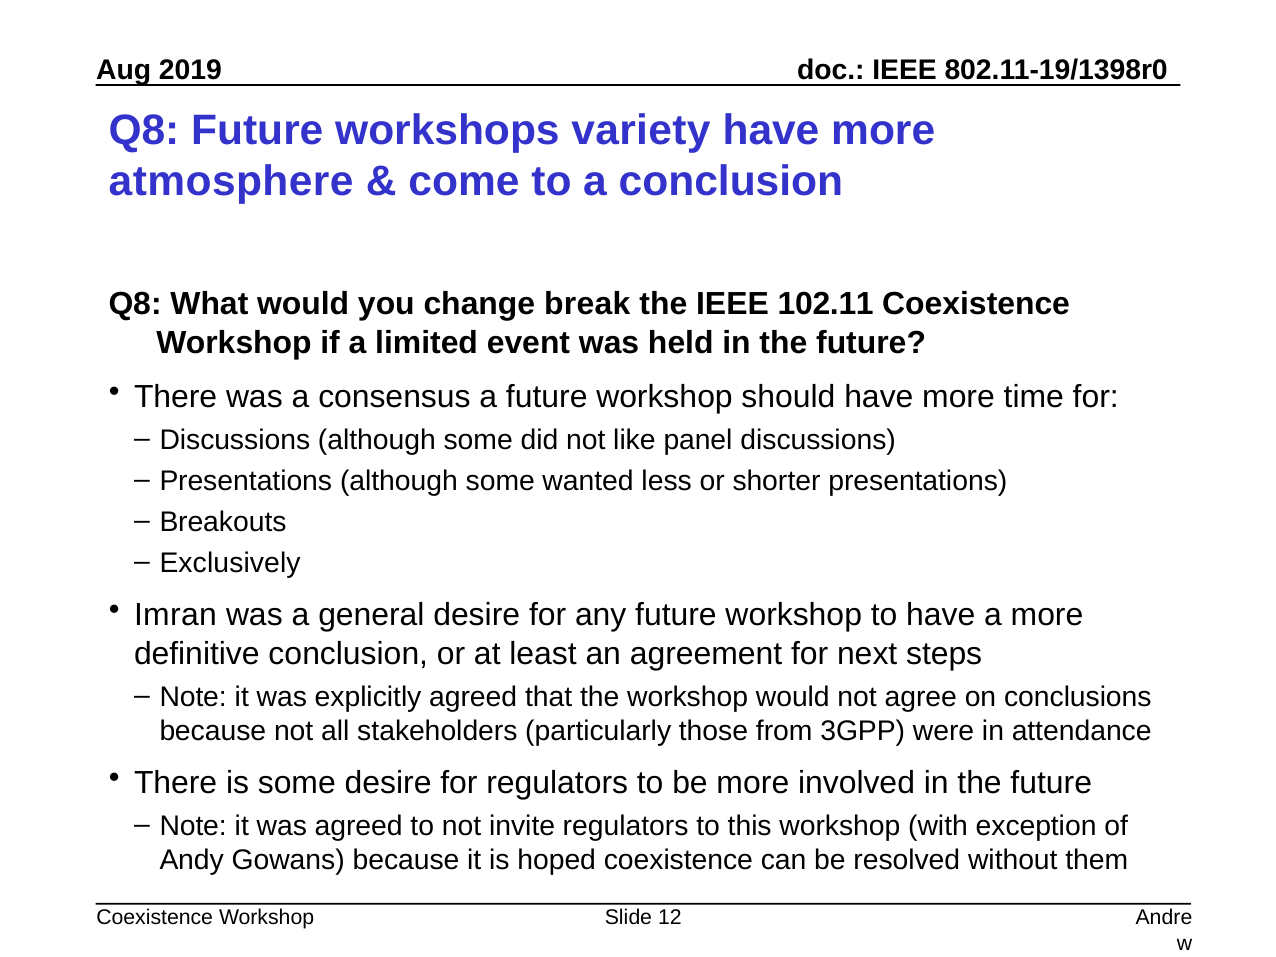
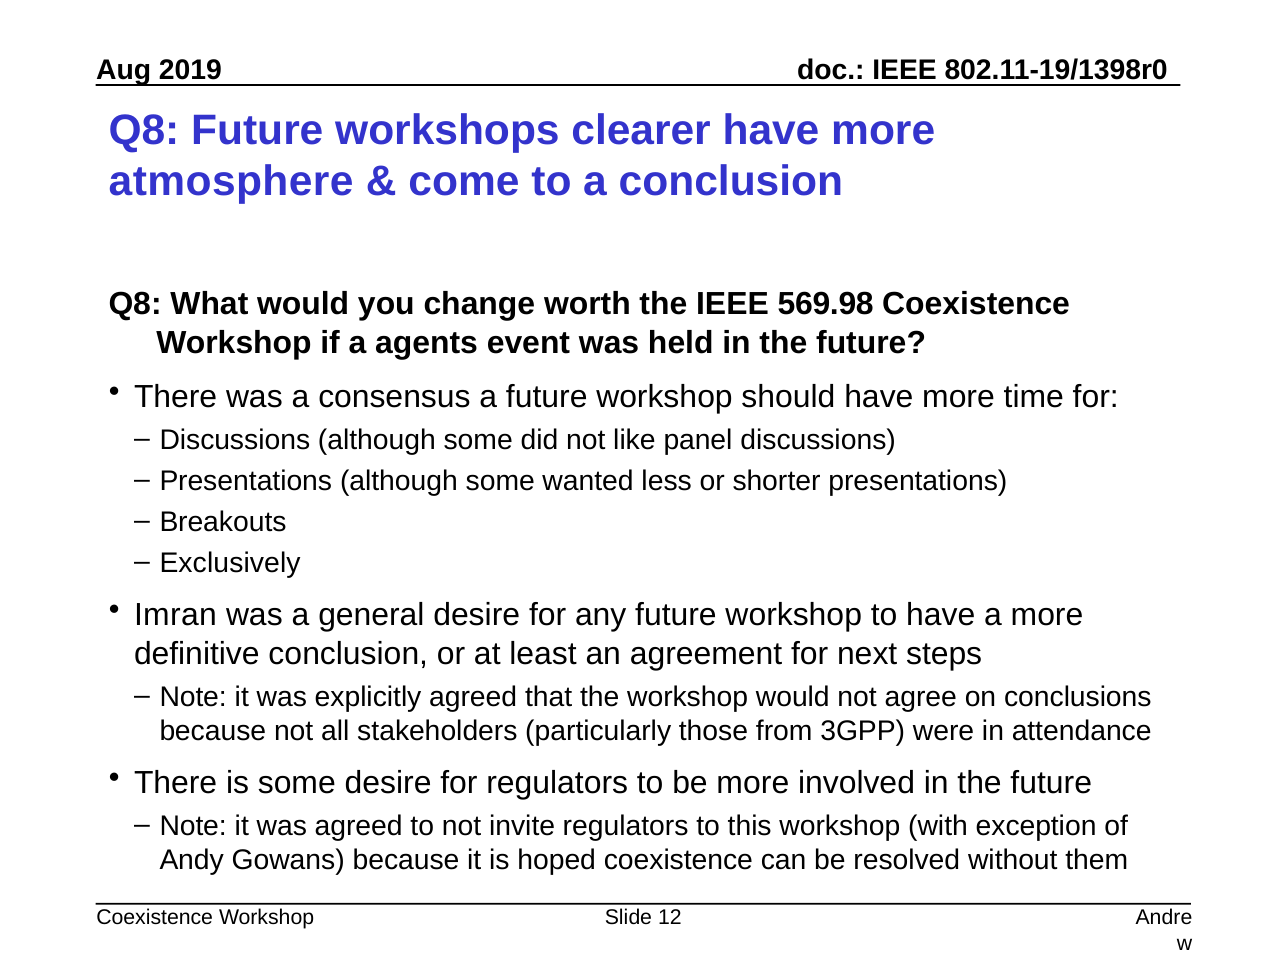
variety: variety -> clearer (641, 131)
break: break -> worth (587, 304)
102.11: 102.11 -> 569.98 (826, 304)
limited: limited -> agents (427, 343)
